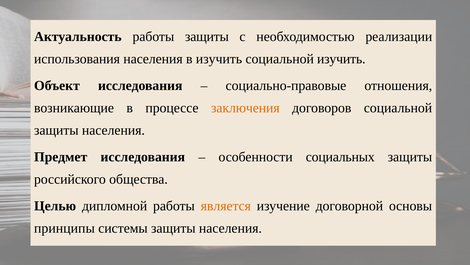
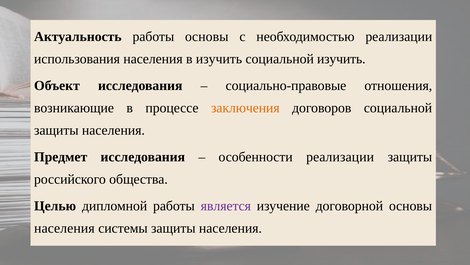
работы защиты: защиты -> основы (207, 37)
особенности социальных: социальных -> реализации (340, 157)
является colour: orange -> purple (226, 205)
принципы: принципы -> населения (64, 228)
